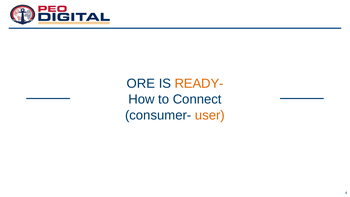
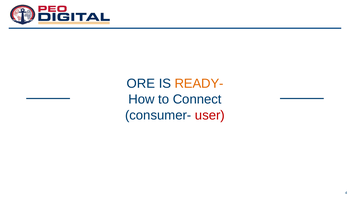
user colour: orange -> red (210, 115)
